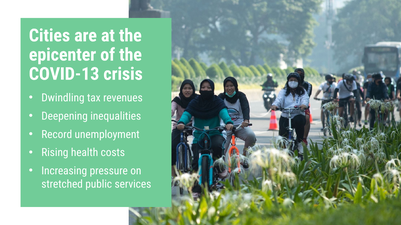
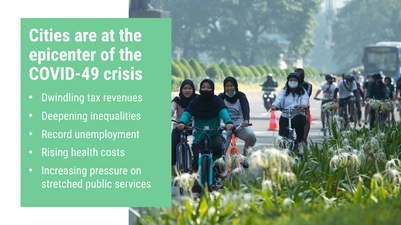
COVID-13: COVID-13 -> COVID-49 (64, 74)
